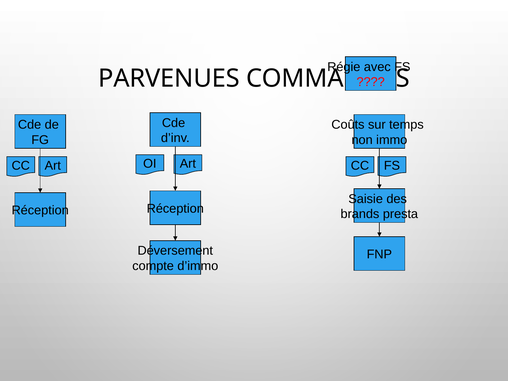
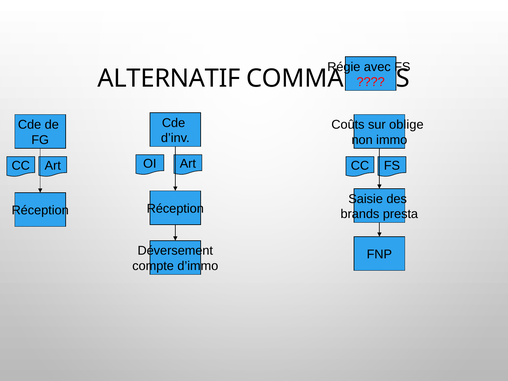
PARVENUES: PARVENUES -> ALTERNATIF (169, 79)
temps: temps -> oblige (406, 125)
